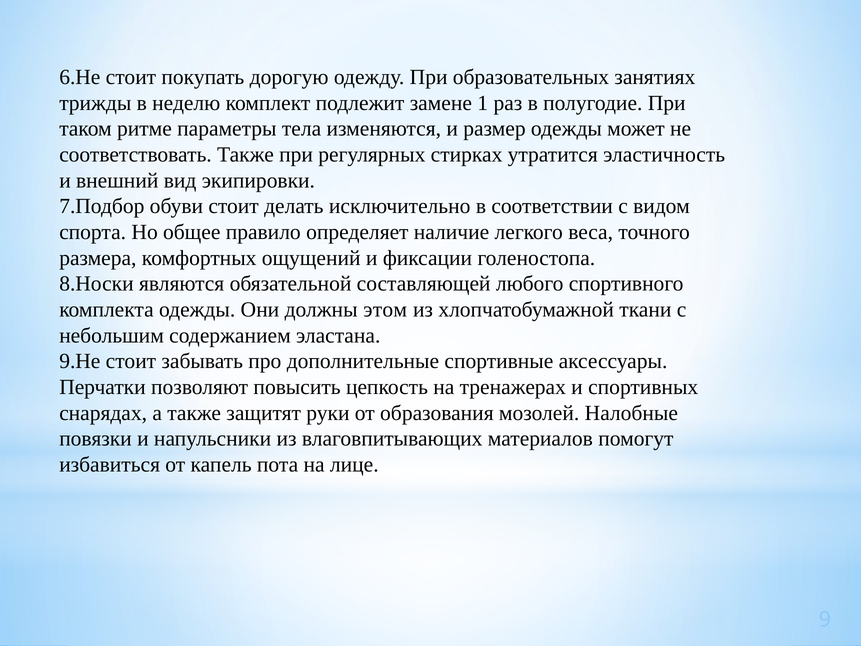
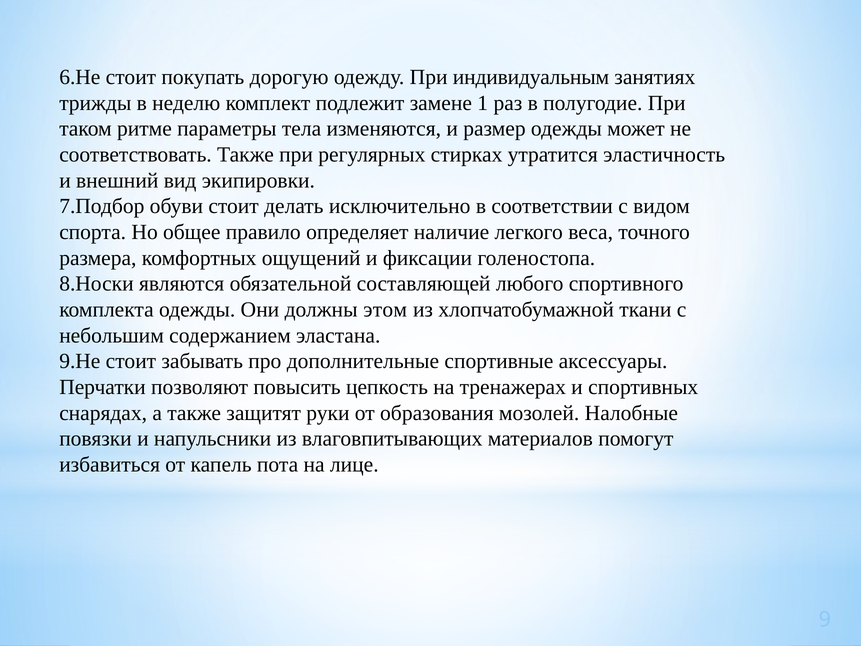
образовательных: образовательных -> индивидуальным (531, 77)
